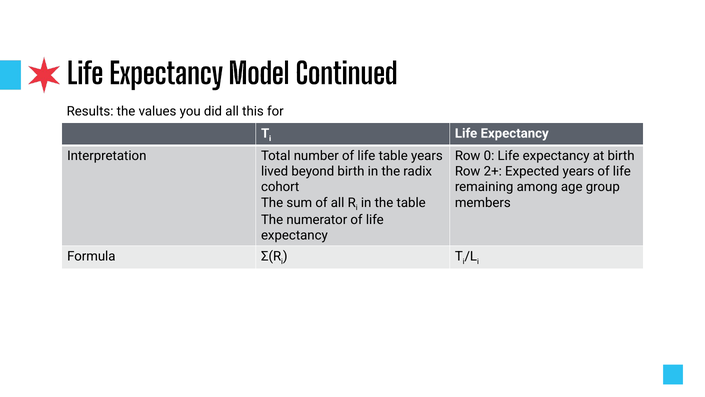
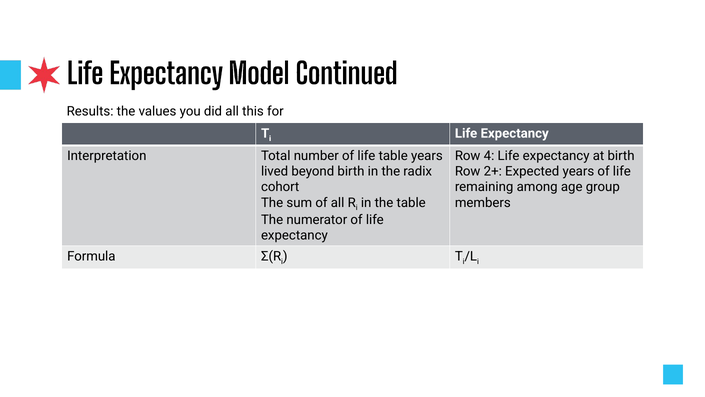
0: 0 -> 4 (489, 156)
